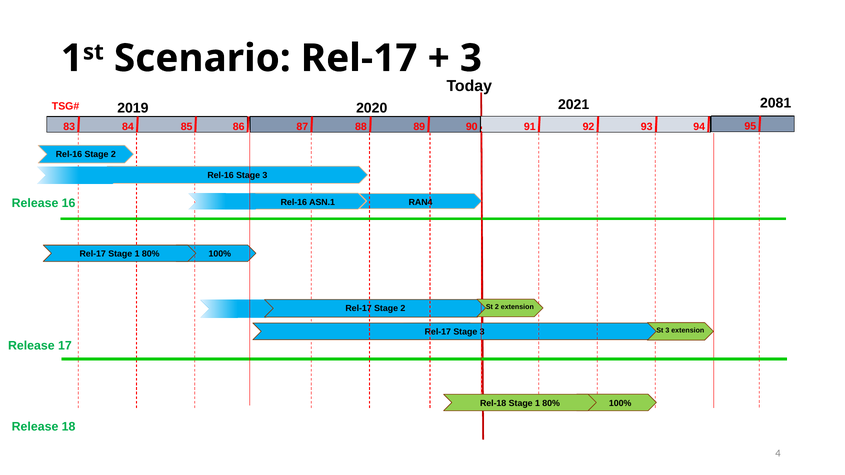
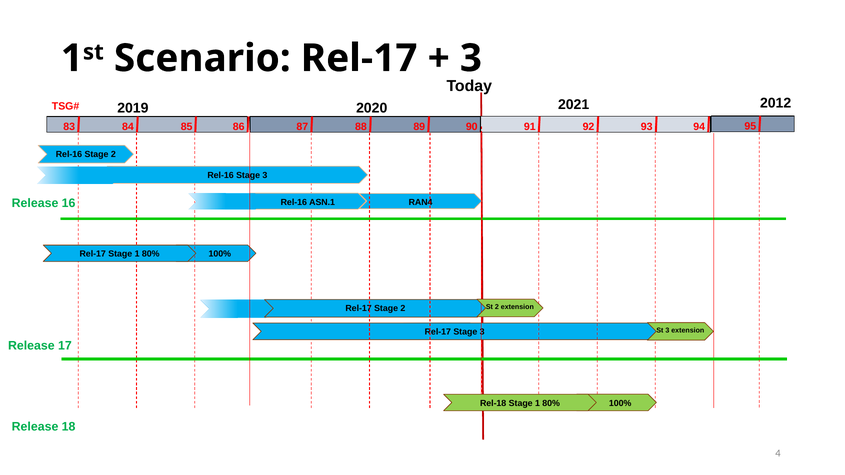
2081: 2081 -> 2012 (776, 103)
